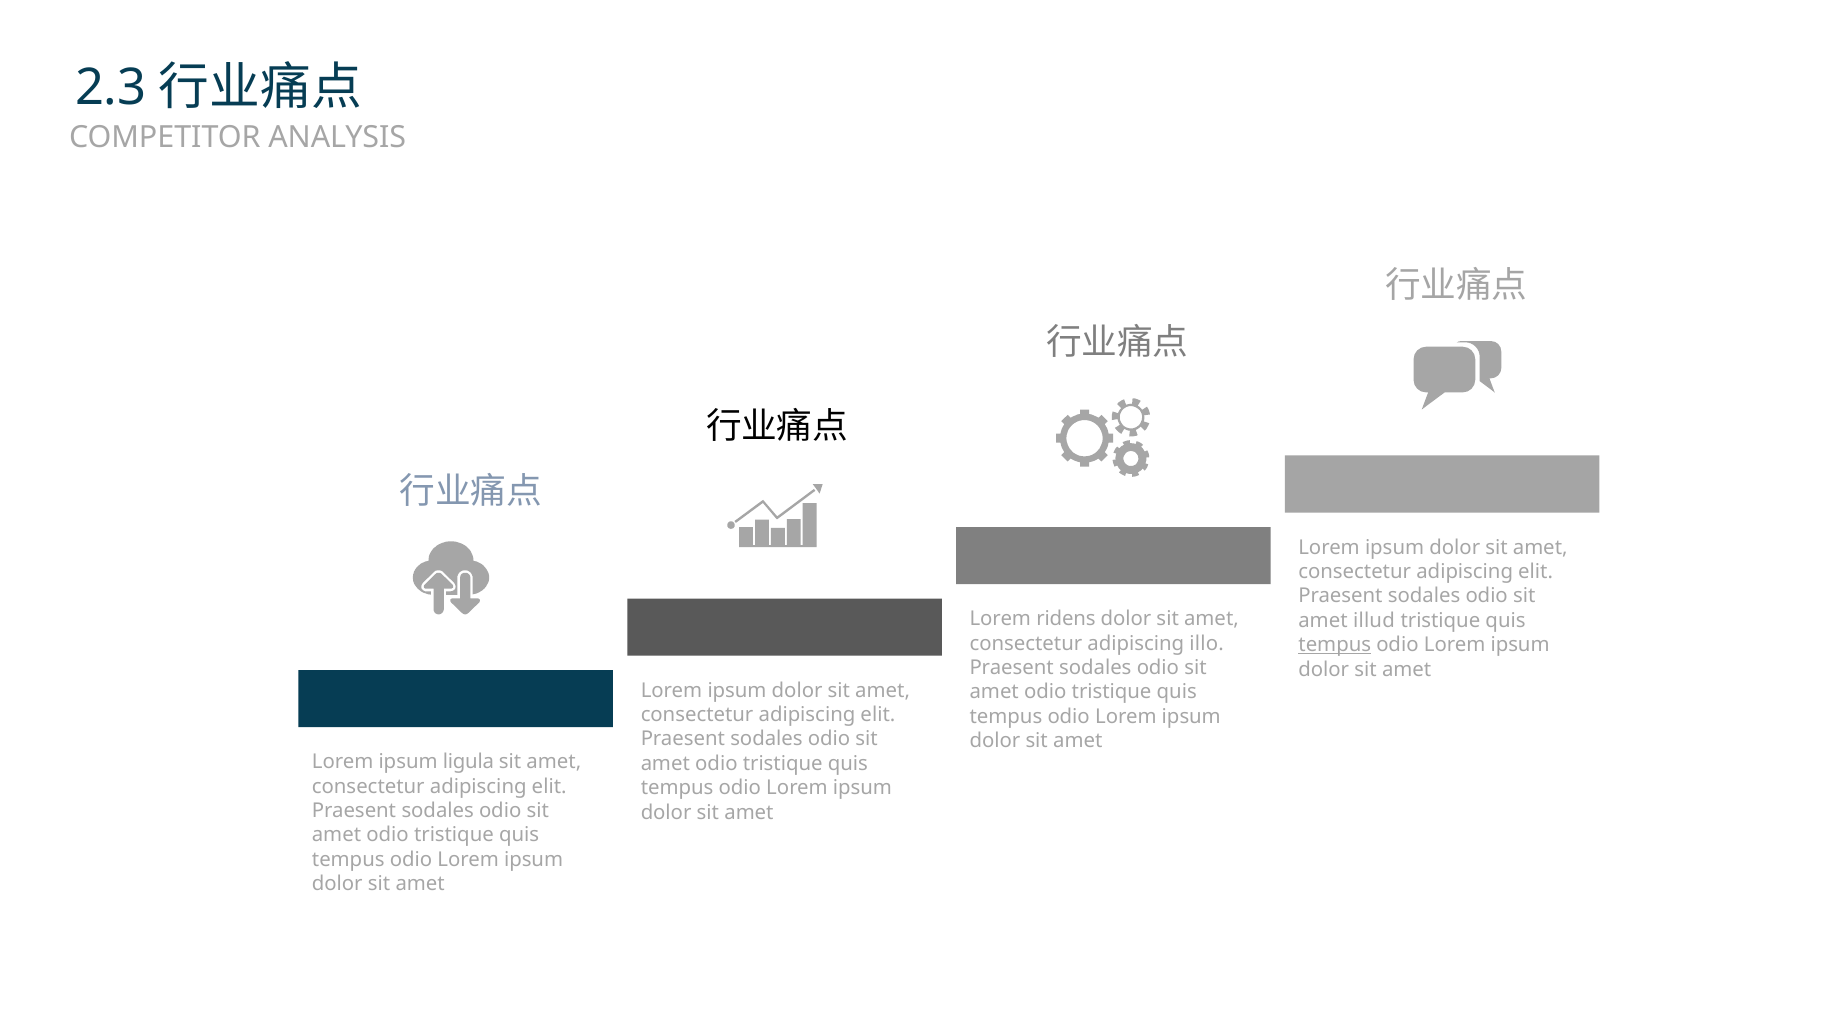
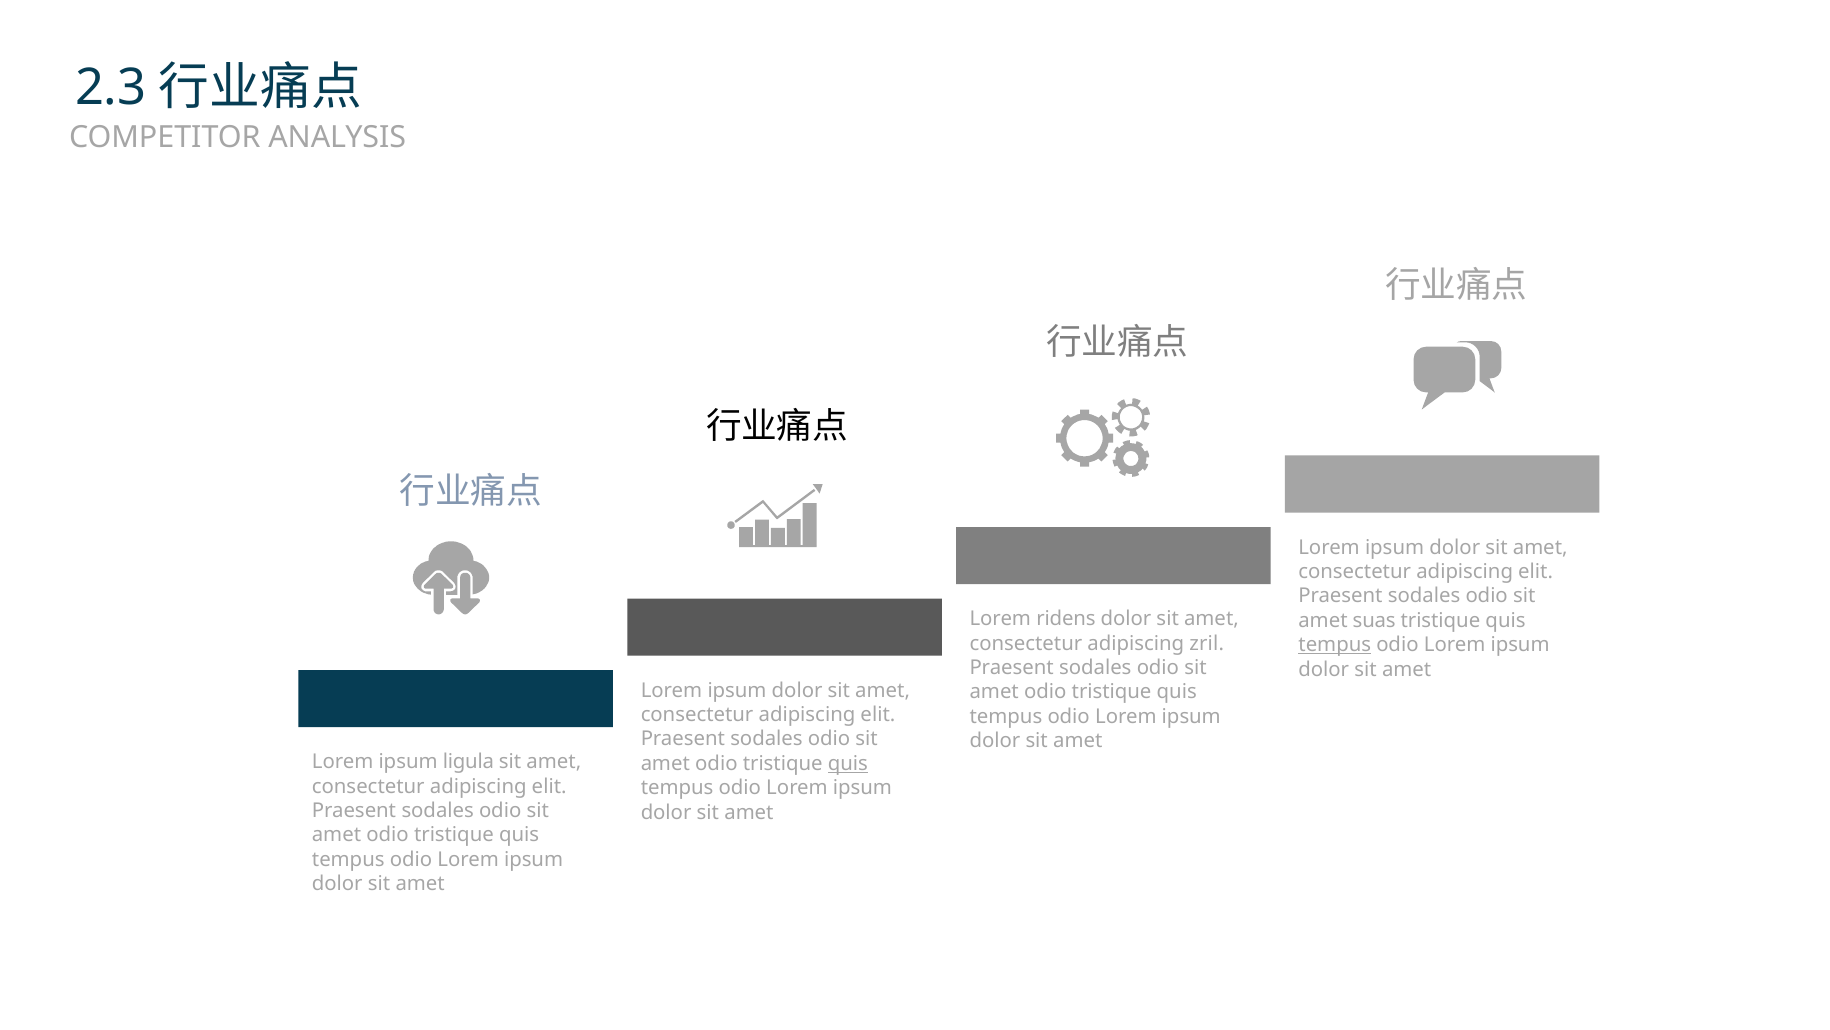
illud: illud -> suas (1374, 620)
illo: illo -> zril (1207, 643)
quis underline: none -> present (848, 763)
